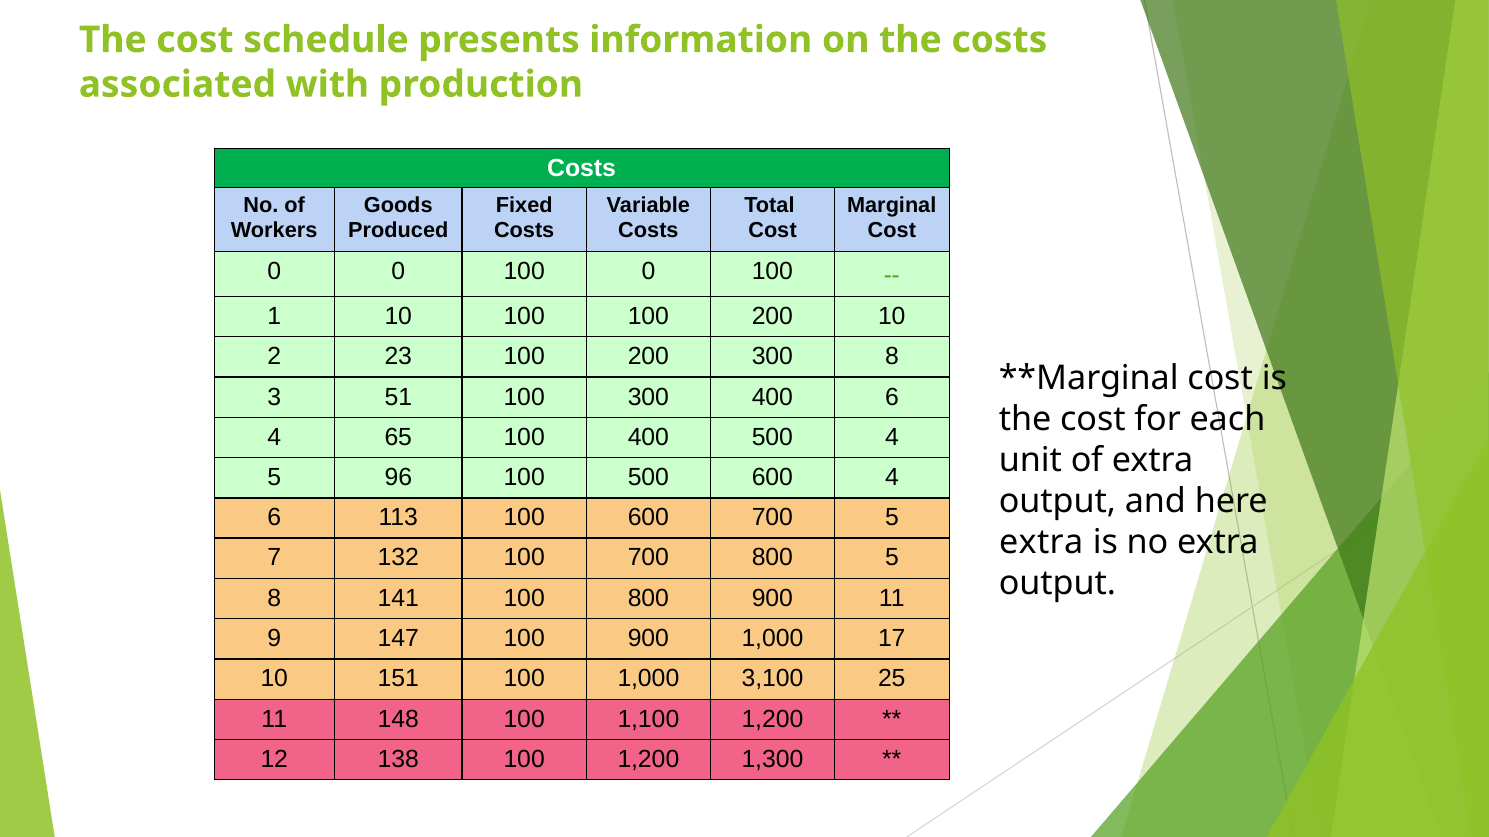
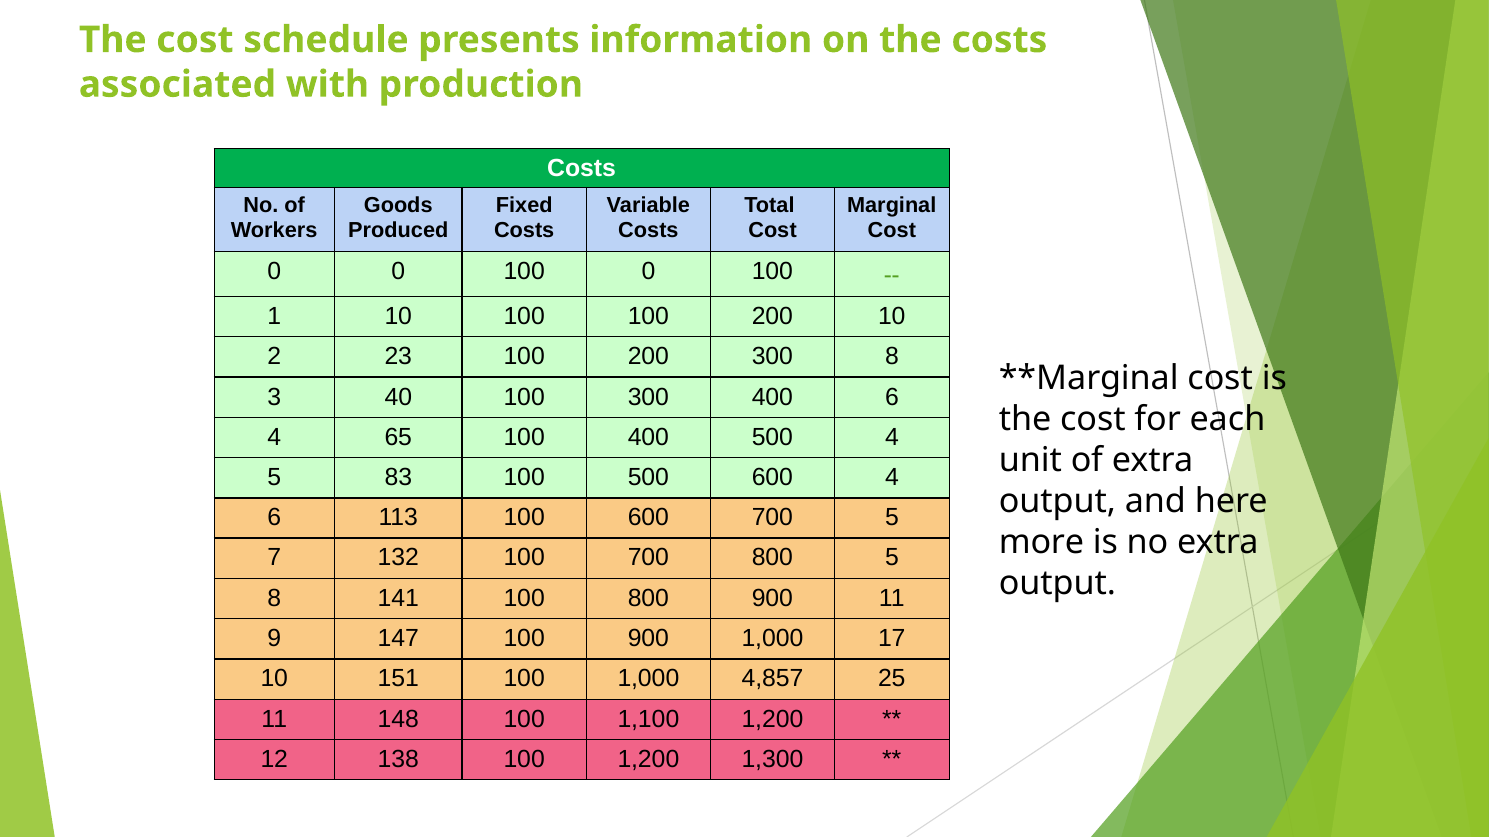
51: 51 -> 40 (398, 397)
96: 96 -> 83 (398, 478)
extra: extra -> more (1041, 543)
3,100: 3,100 -> 4,857 (773, 679)
